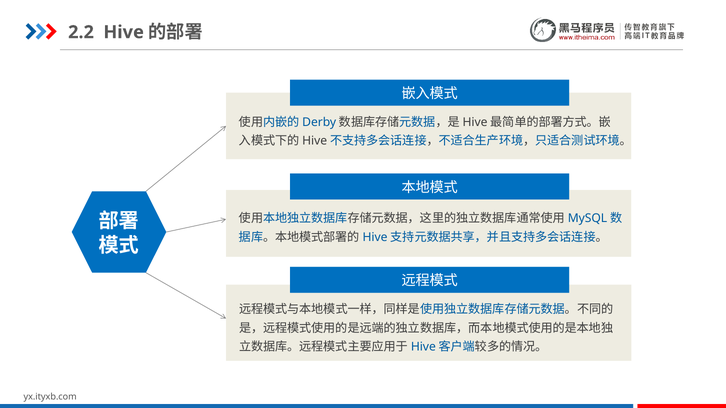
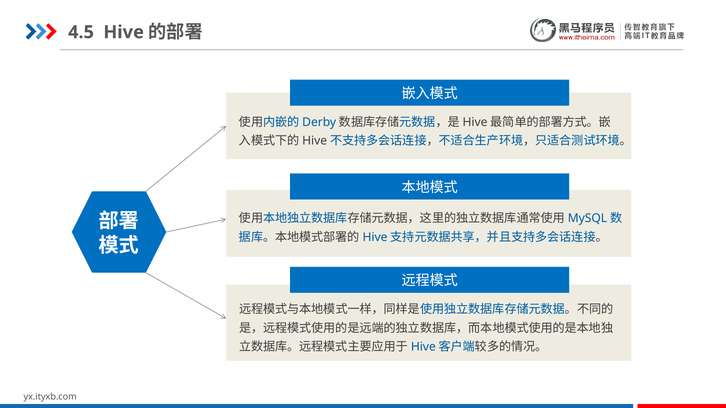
2.2: 2.2 -> 4.5 (81, 32)
